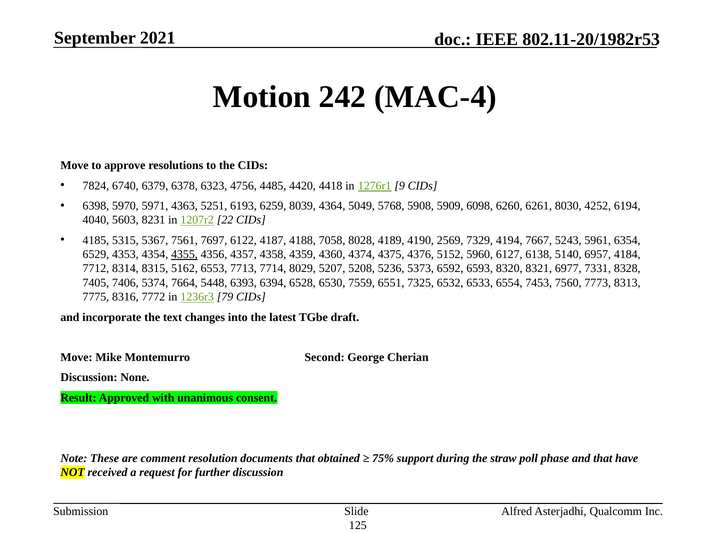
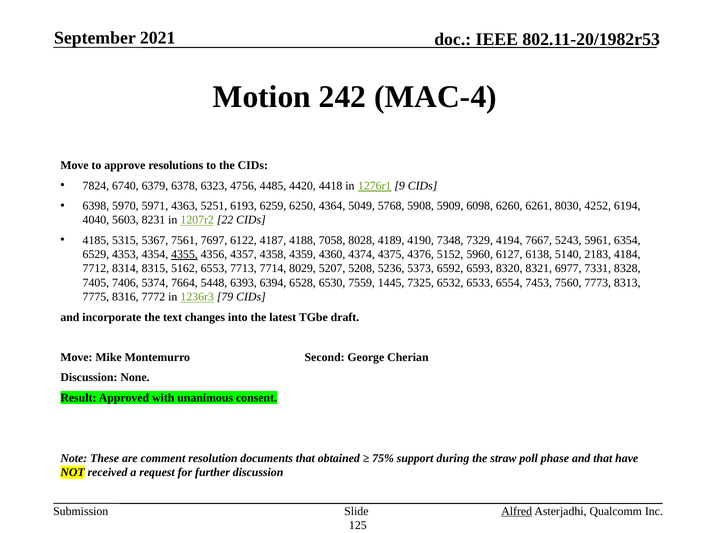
8039: 8039 -> 6250 (303, 206)
2569: 2569 -> 7348 (450, 240)
6957: 6957 -> 2183 (598, 254)
6551: 6551 -> 1445 (391, 283)
Alfred underline: none -> present (517, 511)
